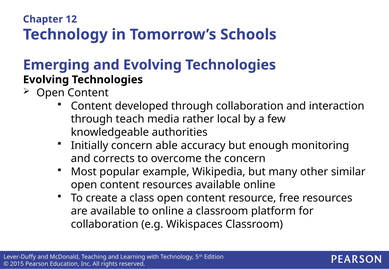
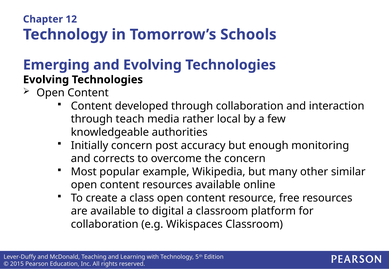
able: able -> post (167, 146)
to online: online -> digital (168, 211)
